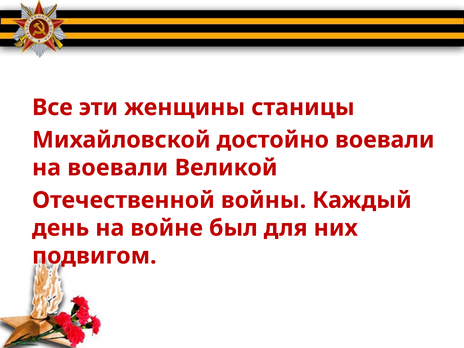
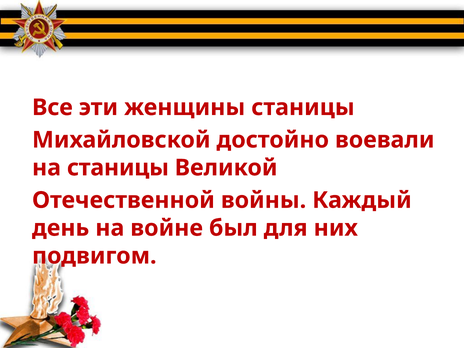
на воевали: воевали -> станицы (118, 168)
